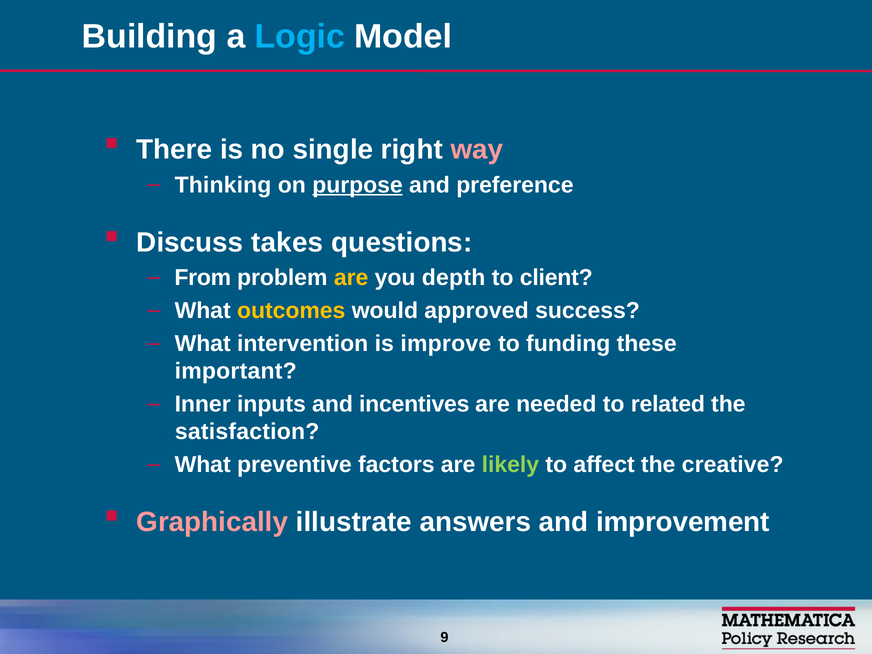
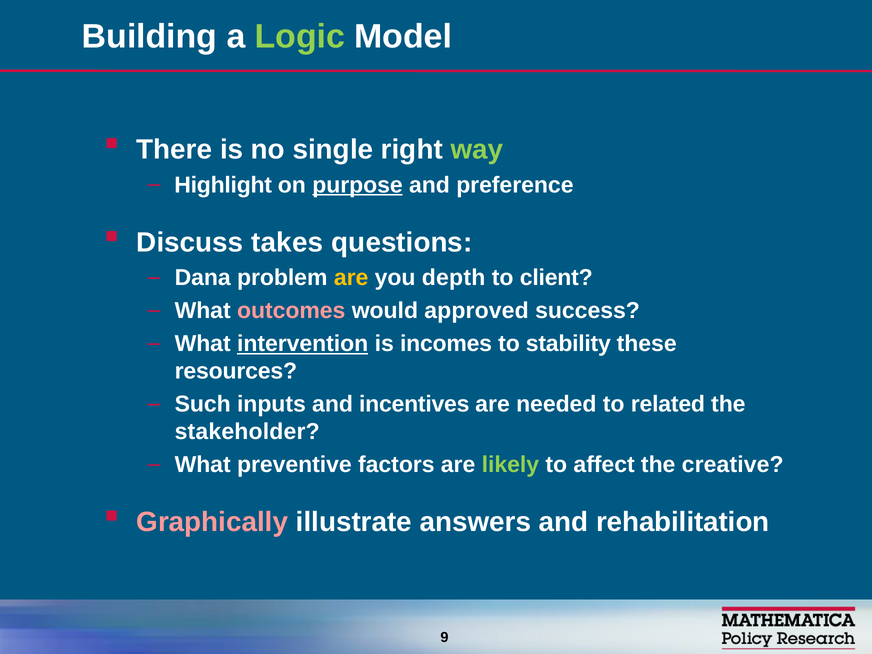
Logic colour: light blue -> light green (300, 37)
way colour: pink -> light green (477, 149)
Thinking: Thinking -> Highlight (223, 185)
From: From -> Dana (203, 278)
outcomes colour: yellow -> pink (291, 311)
intervention underline: none -> present (303, 344)
improve: improve -> incomes (446, 344)
funding: funding -> stability (568, 344)
important: important -> resources (236, 371)
Inner: Inner -> Such (203, 404)
satisfaction: satisfaction -> stakeholder (247, 432)
improvement: improvement -> rehabilitation (683, 522)
